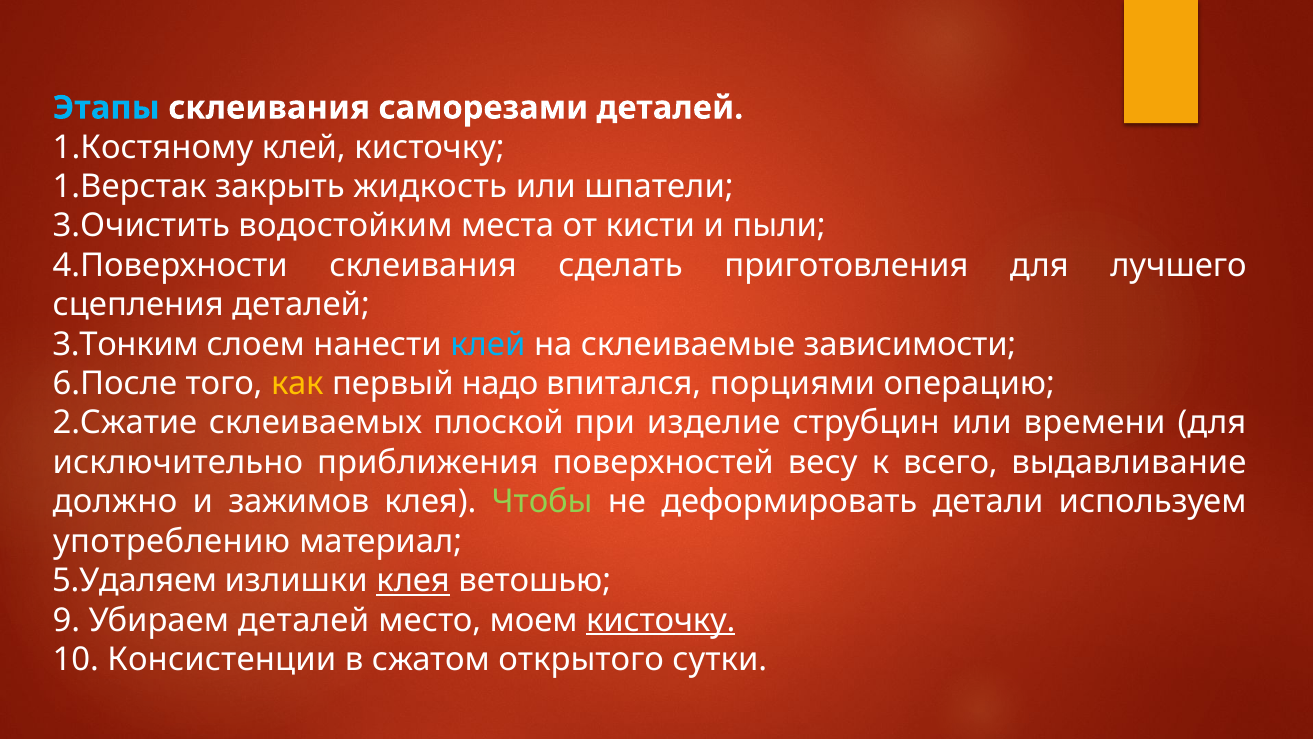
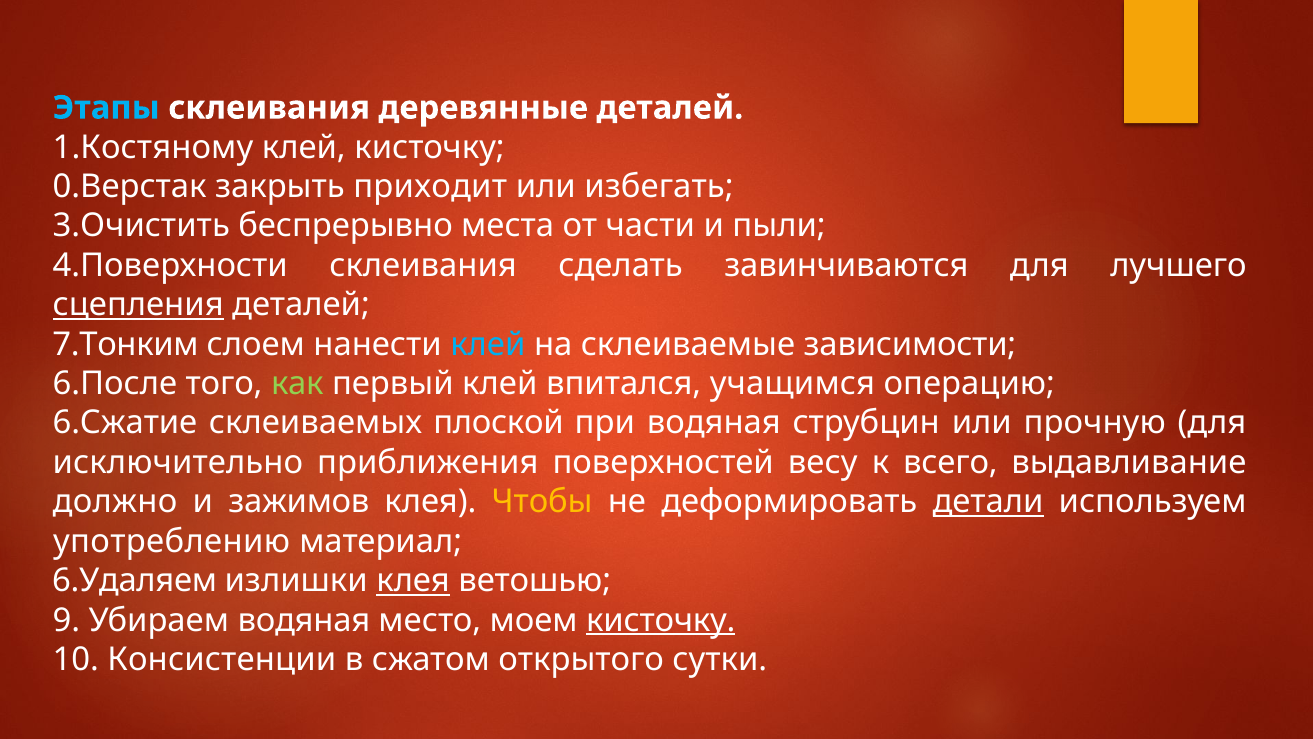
саморезами: саморезами -> деревянные (483, 108)
1.Верстак: 1.Верстак -> 0.Верстак (130, 186)
жидкость: жидкость -> приходит (430, 186)
шпатели: шпатели -> избегать (659, 186)
водостойким: водостойким -> беспрерывно (346, 226)
кисти: кисти -> части (650, 226)
приготовления: приготовления -> завинчиваются (847, 265)
сцепления underline: none -> present (138, 305)
3.Тонким: 3.Тонким -> 7.Тонким (126, 344)
как colour: yellow -> light green (297, 383)
первый надо: надо -> клей (500, 383)
порциями: порциями -> учащимся (792, 383)
2.Сжатие: 2.Сжатие -> 6.Сжатие (125, 423)
при изделие: изделие -> водяная (714, 423)
времени: времени -> прочную (1095, 423)
Чтобы colour: light green -> yellow (542, 502)
детали underline: none -> present (988, 502)
5.Удаляем: 5.Удаляем -> 6.Удаляем (135, 580)
Убираем деталей: деталей -> водяная (304, 620)
